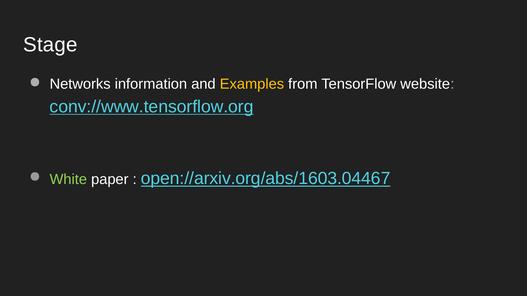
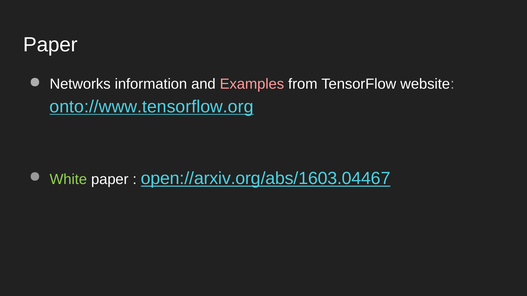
Stage: Stage -> Paper (51, 45)
Examples colour: yellow -> pink (252, 84)
conv://www.tensorflow.org: conv://www.tensorflow.org -> onto://www.tensorflow.org (152, 107)
